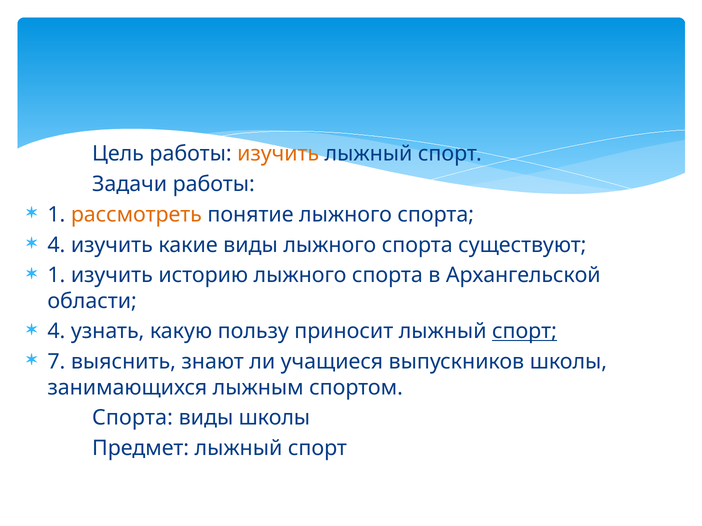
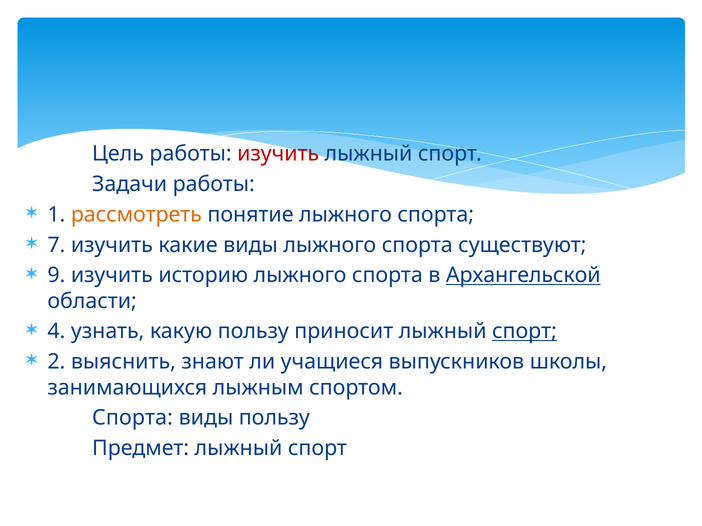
изучить colour: orange -> red (278, 154)
4: 4 -> 7 (56, 245)
1: 1 -> 9 (56, 276)
Архангельской underline: none -> present (523, 276)
7: 7 -> 2 (56, 362)
виды школы: школы -> пользу (274, 418)
